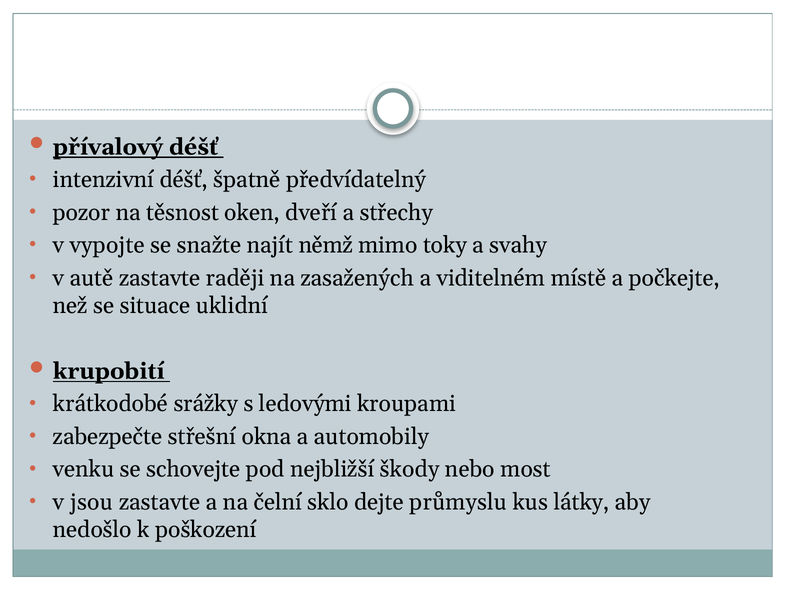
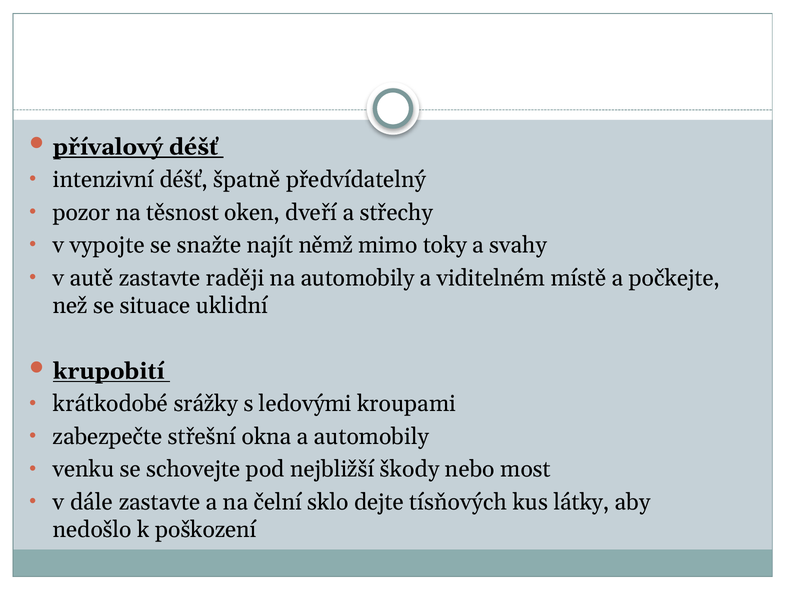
na zasažených: zasažených -> automobily (357, 278)
jsou: jsou -> dále (92, 502)
průmyslu: průmyslu -> tísňových (458, 502)
